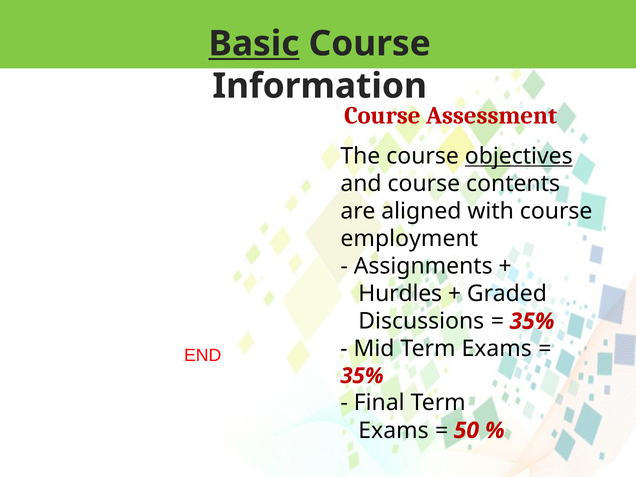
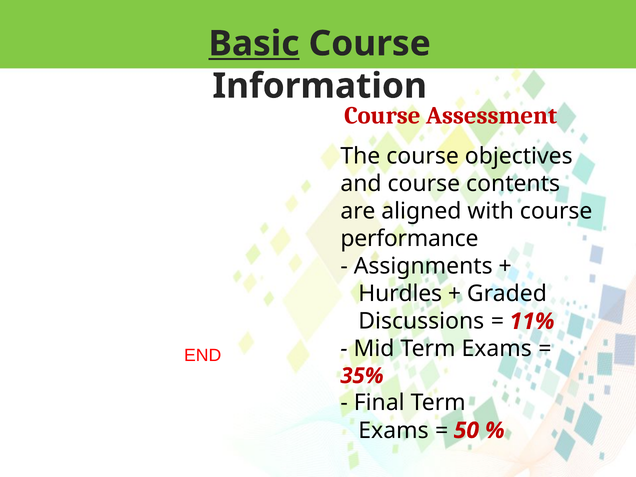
objectives underline: present -> none (519, 156)
employment: employment -> performance (409, 239)
35%: 35% -> 11% (532, 321)
